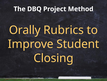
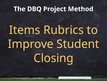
Orally: Orally -> Items (25, 30)
